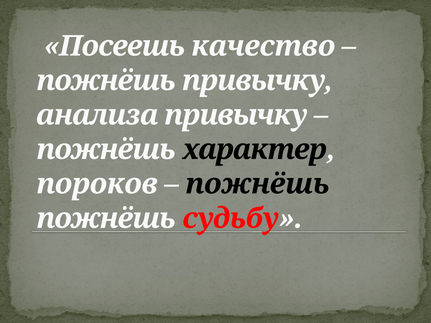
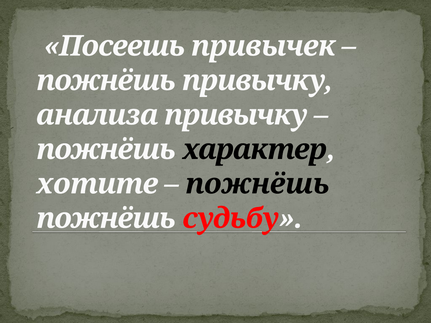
качество: качество -> привычек (263, 46)
пороков: пороков -> хотите (97, 184)
